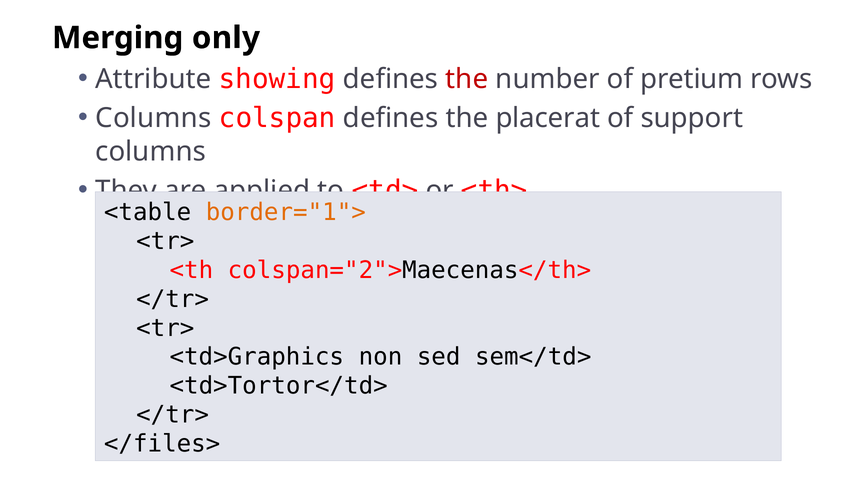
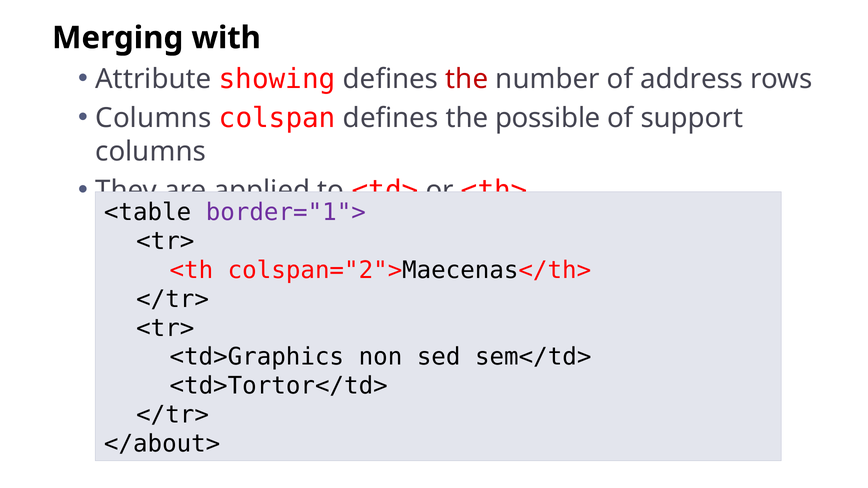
only: only -> with (226, 38)
pretium: pretium -> address (692, 79)
placerat: placerat -> possible (548, 118)
border="1"> colour: orange -> purple (286, 212)
</files>: </files> -> </about> (162, 444)
